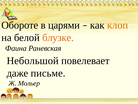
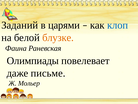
Обороте: Обороте -> Заданий (20, 25)
клоп colour: orange -> blue (118, 25)
Небольшой: Небольшой -> Олимпиады (33, 60)
